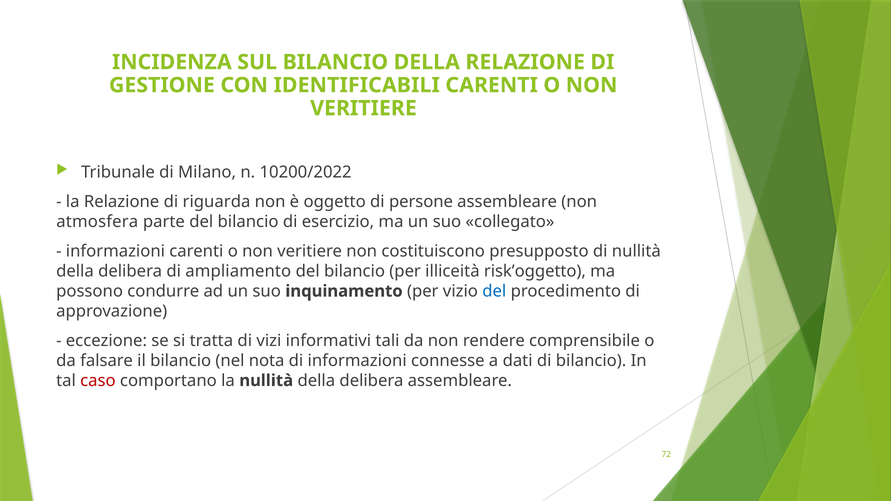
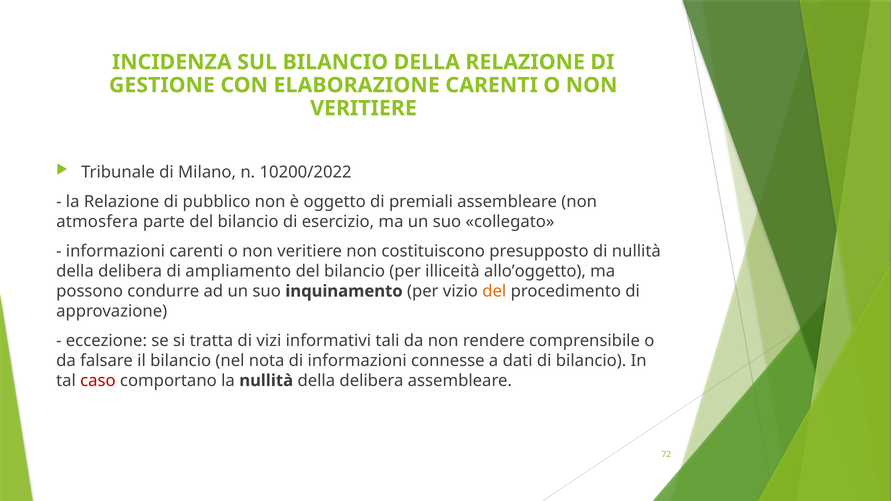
IDENTIFICABILI: IDENTIFICABILI -> ELABORAZIONE (357, 85)
riguarda: riguarda -> pubblico (217, 202)
persone: persone -> premiali (421, 202)
risk’oggetto: risk’oggetto -> allo’oggetto (535, 271)
del colour: blue -> orange (494, 291)
